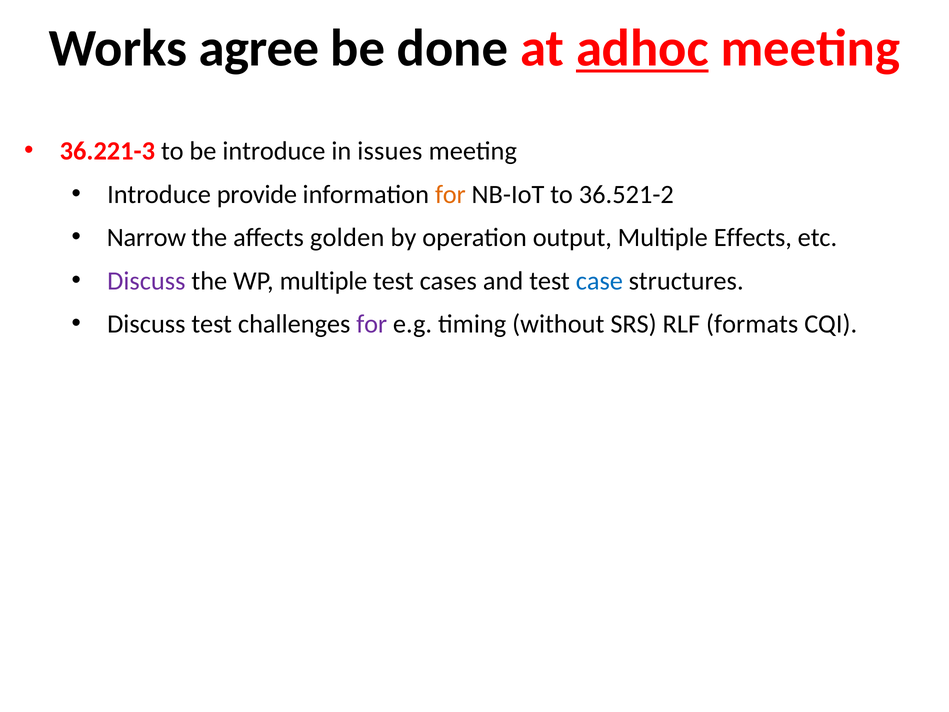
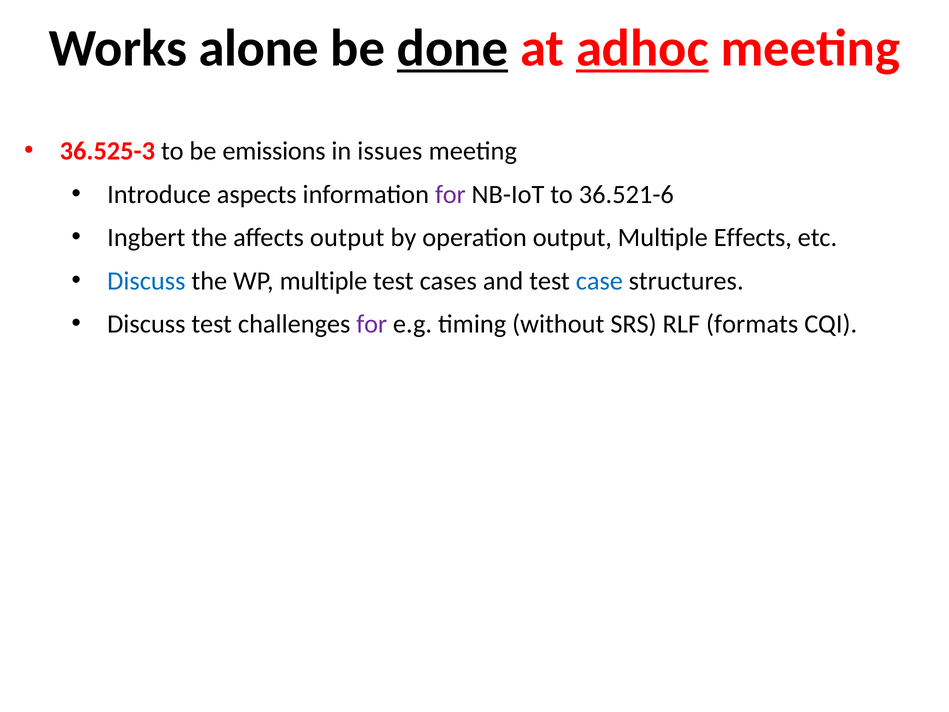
agree: agree -> alone (259, 48)
done underline: none -> present (453, 48)
36.221-3: 36.221-3 -> 36.525-3 (107, 151)
be introduce: introduce -> emissions (274, 151)
provide: provide -> aspects (257, 194)
for colour: orange -> purple (450, 194)
36.521-2: 36.521-2 -> 36.521-6 (626, 194)
Narrow: Narrow -> Ingbert (146, 238)
affects golden: golden -> output (347, 238)
Discuss colour: purple -> blue (146, 281)
